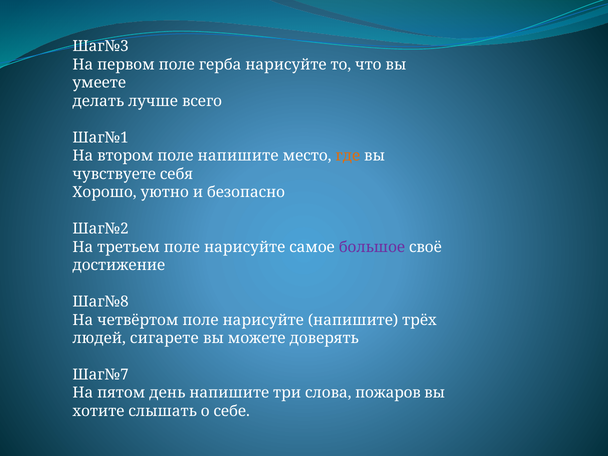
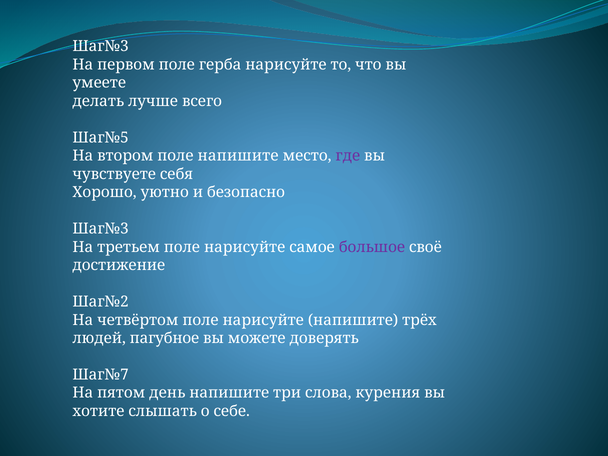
Шаг№1: Шаг№1 -> Шаг№5 (101, 138)
где colour: orange -> purple (348, 156)
Шаг№2: Шаг№2 -> Шаг№3 (101, 229)
Шаг№8: Шаг№8 -> Шаг№2 (101, 302)
сигарете: сигарете -> пагубное (164, 338)
пожаров: пожаров -> курения (388, 393)
